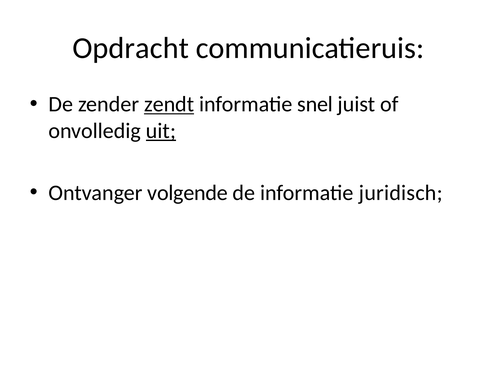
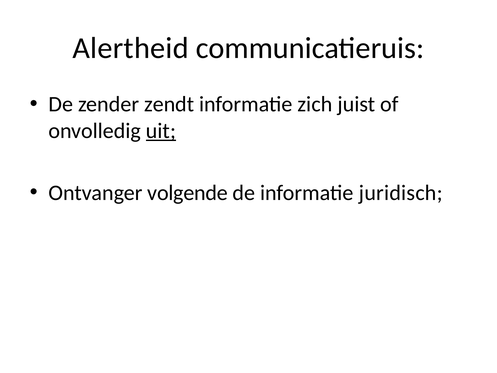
Opdracht: Opdracht -> Alertheid (131, 48)
zendt underline: present -> none (169, 104)
snel: snel -> zich (315, 104)
